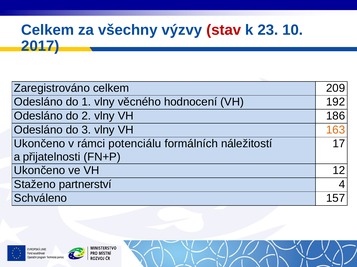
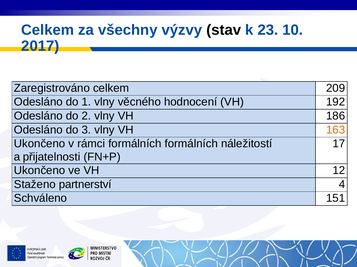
stav colour: red -> black (224, 30)
rámci potenciálu: potenciálu -> formálních (135, 144)
157: 157 -> 151 (336, 199)
